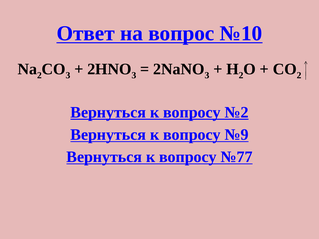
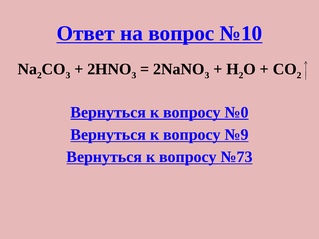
№2: №2 -> №0 (237, 112)
№77: №77 -> №73 (237, 157)
